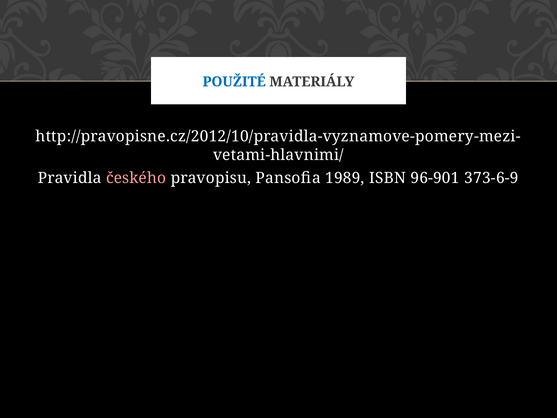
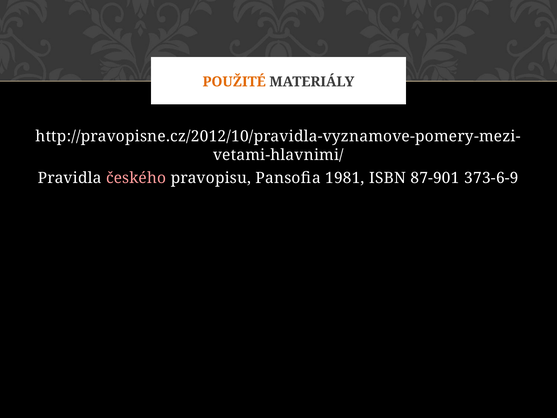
POUŽITÉ colour: blue -> orange (234, 82)
1989: 1989 -> 1981 (345, 178)
96-901: 96-901 -> 87-901 (435, 178)
